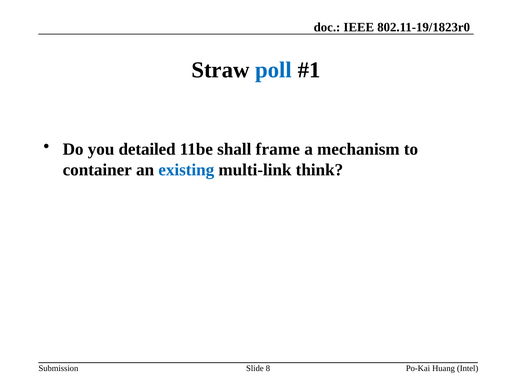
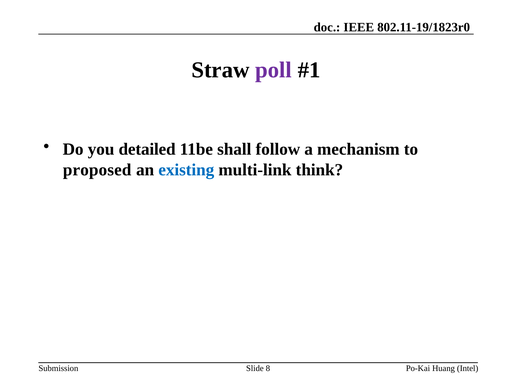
poll colour: blue -> purple (274, 70)
frame: frame -> follow (278, 149)
container: container -> proposed (97, 170)
